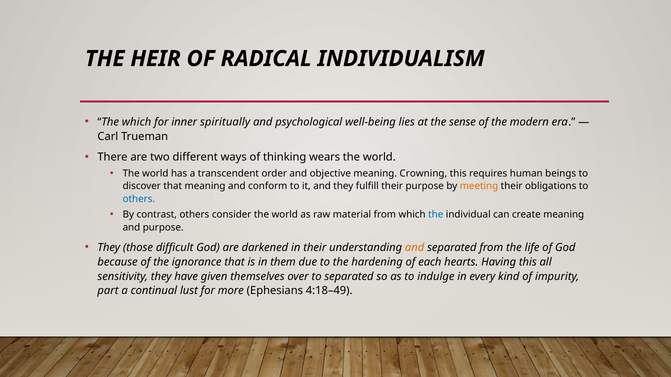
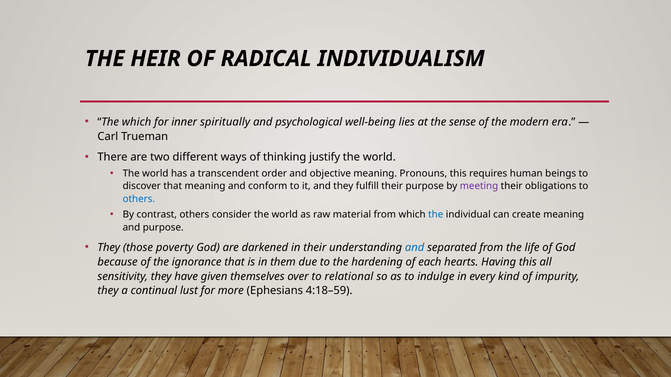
wears: wears -> justify (325, 157)
Crowning: Crowning -> Pronouns (423, 174)
meeting colour: orange -> purple (479, 186)
difficult: difficult -> poverty (175, 248)
and colour: orange -> blue (415, 248)
to separated: separated -> relational (349, 277)
part: part -> they (108, 291)
4:18–49: 4:18–49 -> 4:18–59 (329, 291)
